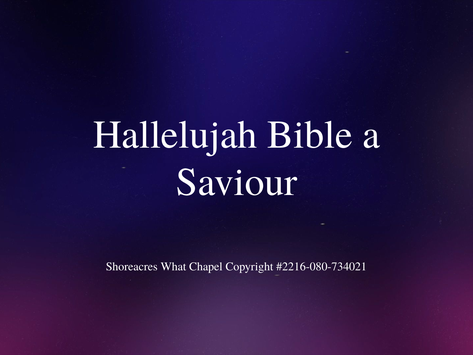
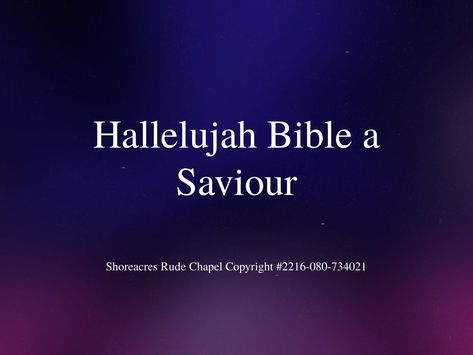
What: What -> Rude (173, 266)
